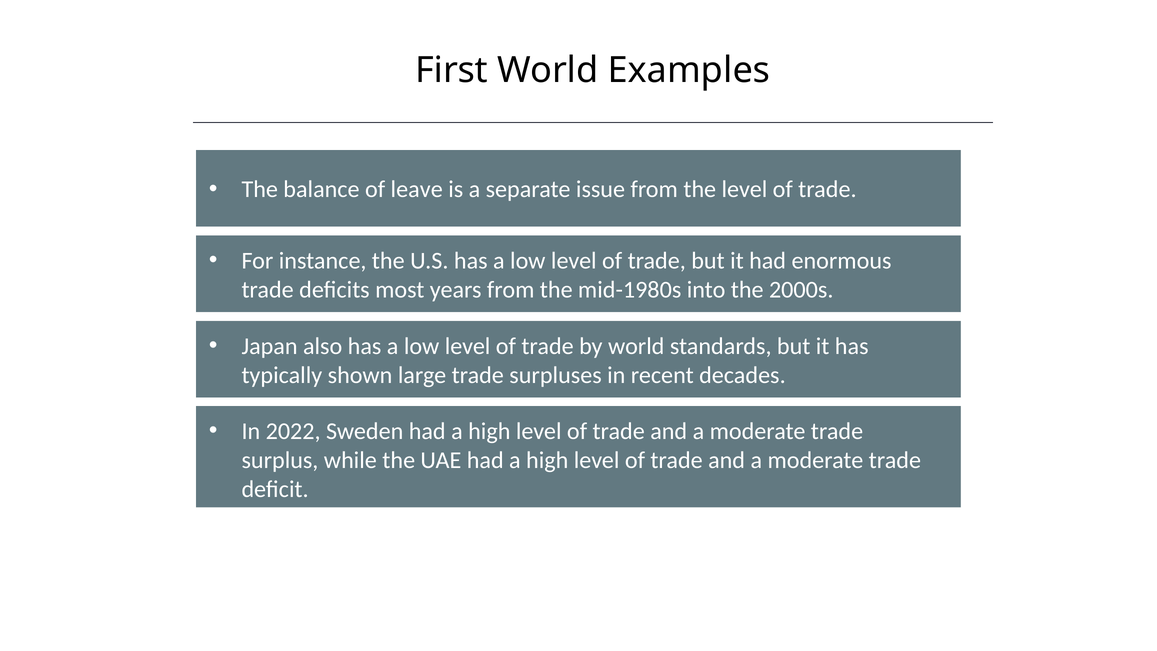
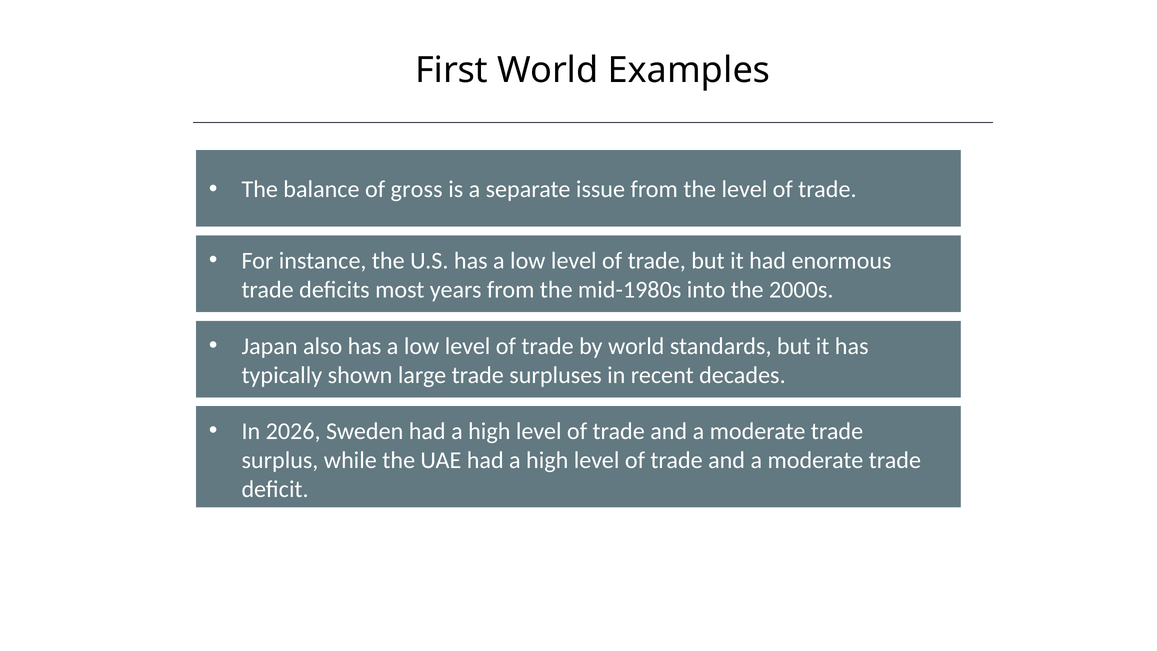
leave: leave -> gross (417, 189)
2022: 2022 -> 2026 (293, 431)
